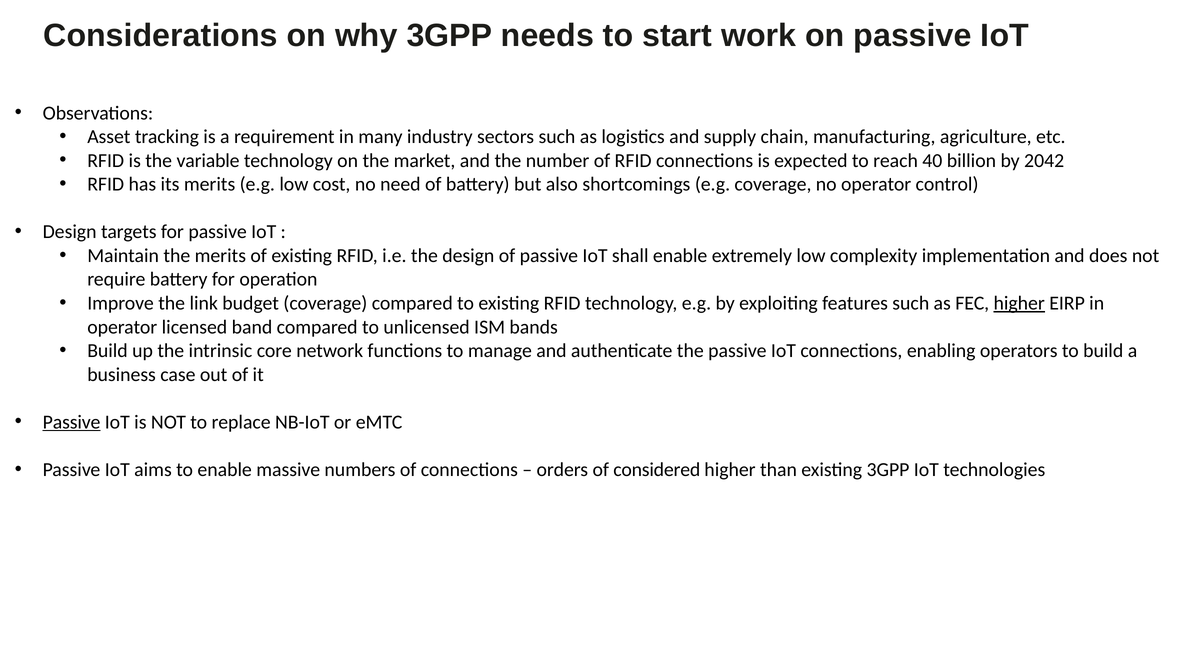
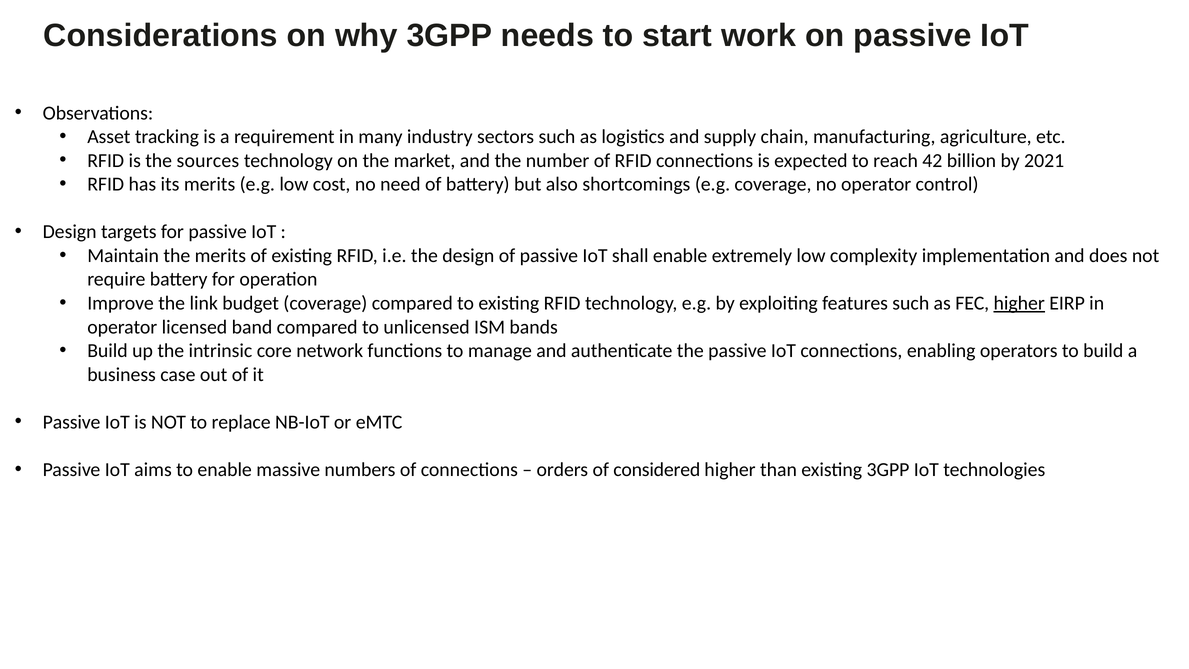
variable: variable -> sources (208, 161)
40: 40 -> 42 (932, 161)
2042: 2042 -> 2021 (1044, 161)
Passive underline: present -> none (72, 422)
